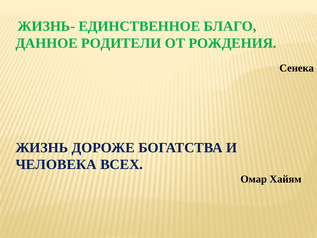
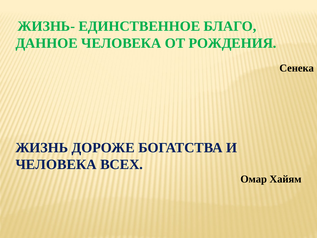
ДАННОЕ РОДИТЕЛИ: РОДИТЕЛИ -> ЧЕЛОВЕКА (121, 43)
